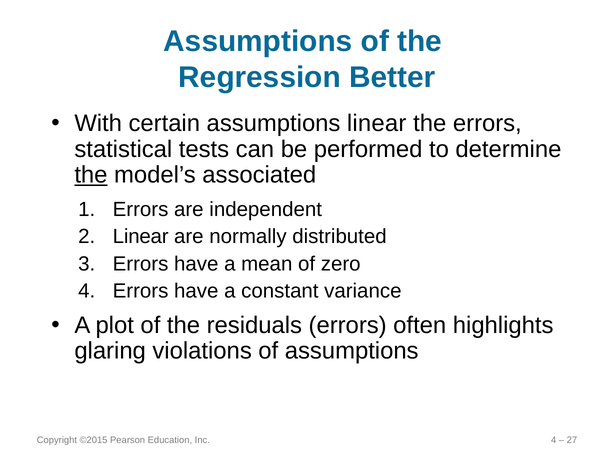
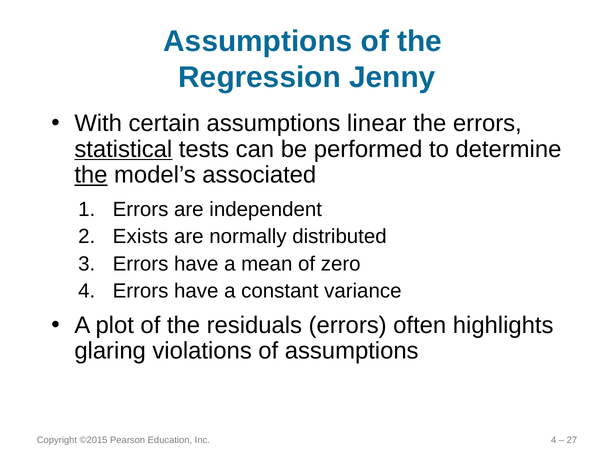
Better: Better -> Jenny (392, 77)
statistical underline: none -> present (123, 149)
Linear: Linear -> Exists (140, 236)
